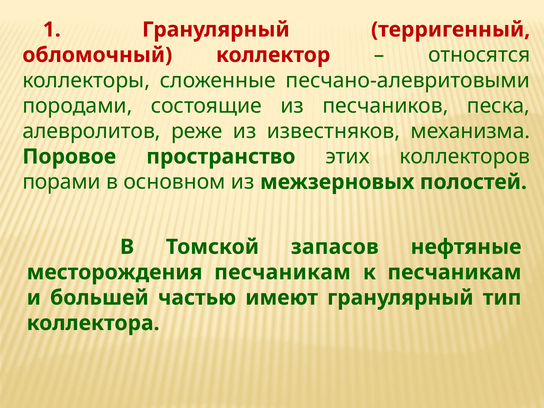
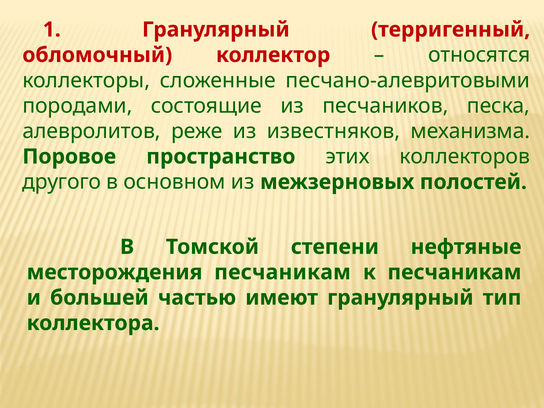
порами: порами -> другого (62, 182)
запасов: запасов -> степени (335, 247)
